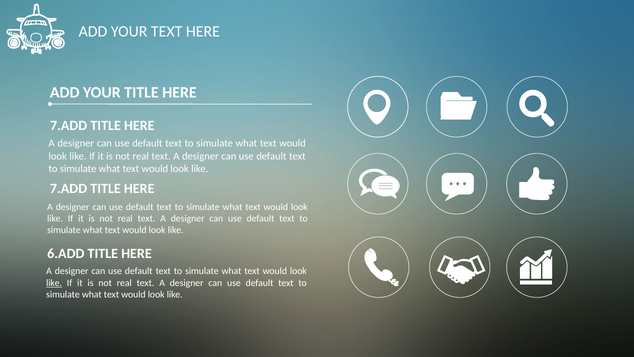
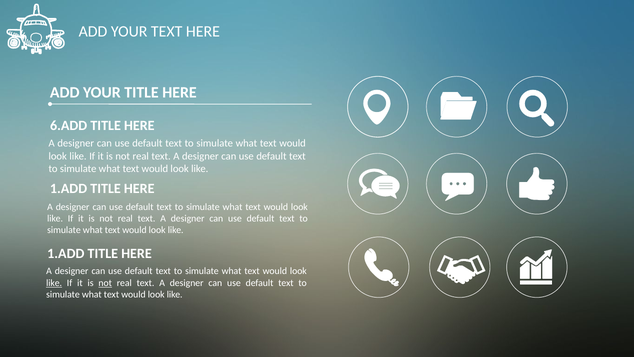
7.ADD: 7.ADD -> 6.ADD (69, 126)
7.ADD: 7.ADD -> 1.ADD (69, 188)
6.ADD: 6.ADD -> 1.ADD (66, 253)
not underline: none -> present (105, 283)
